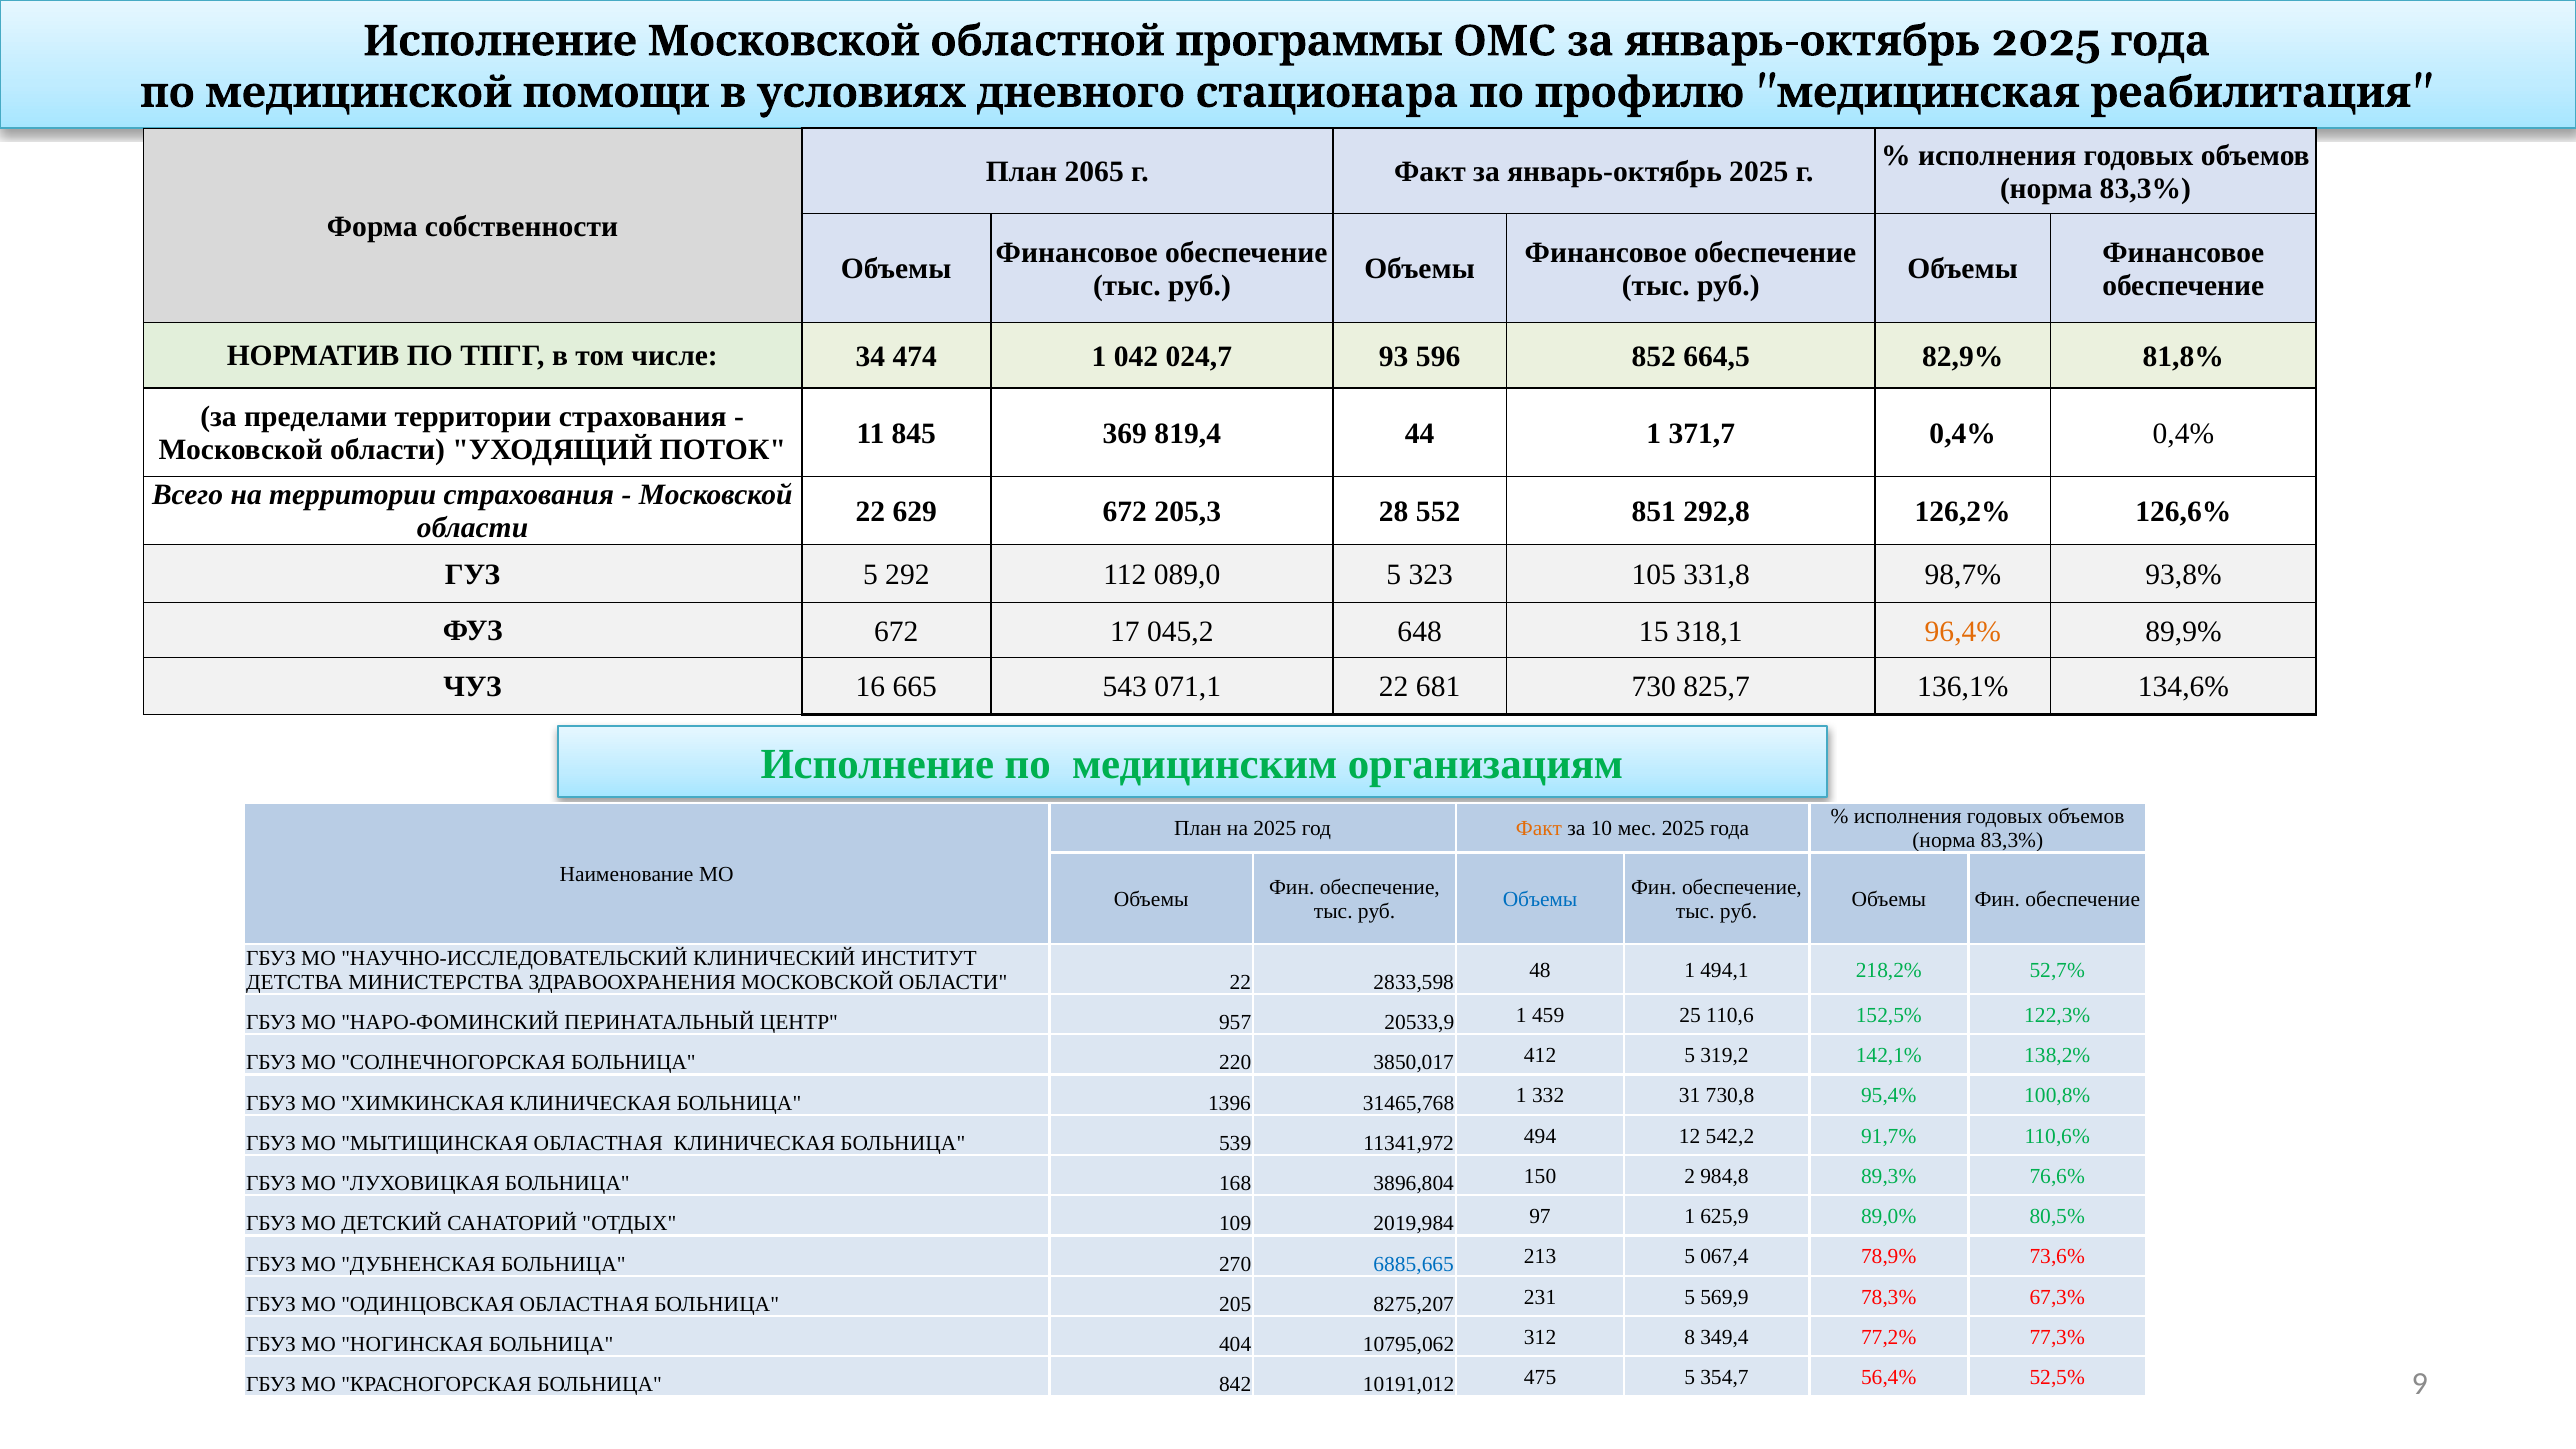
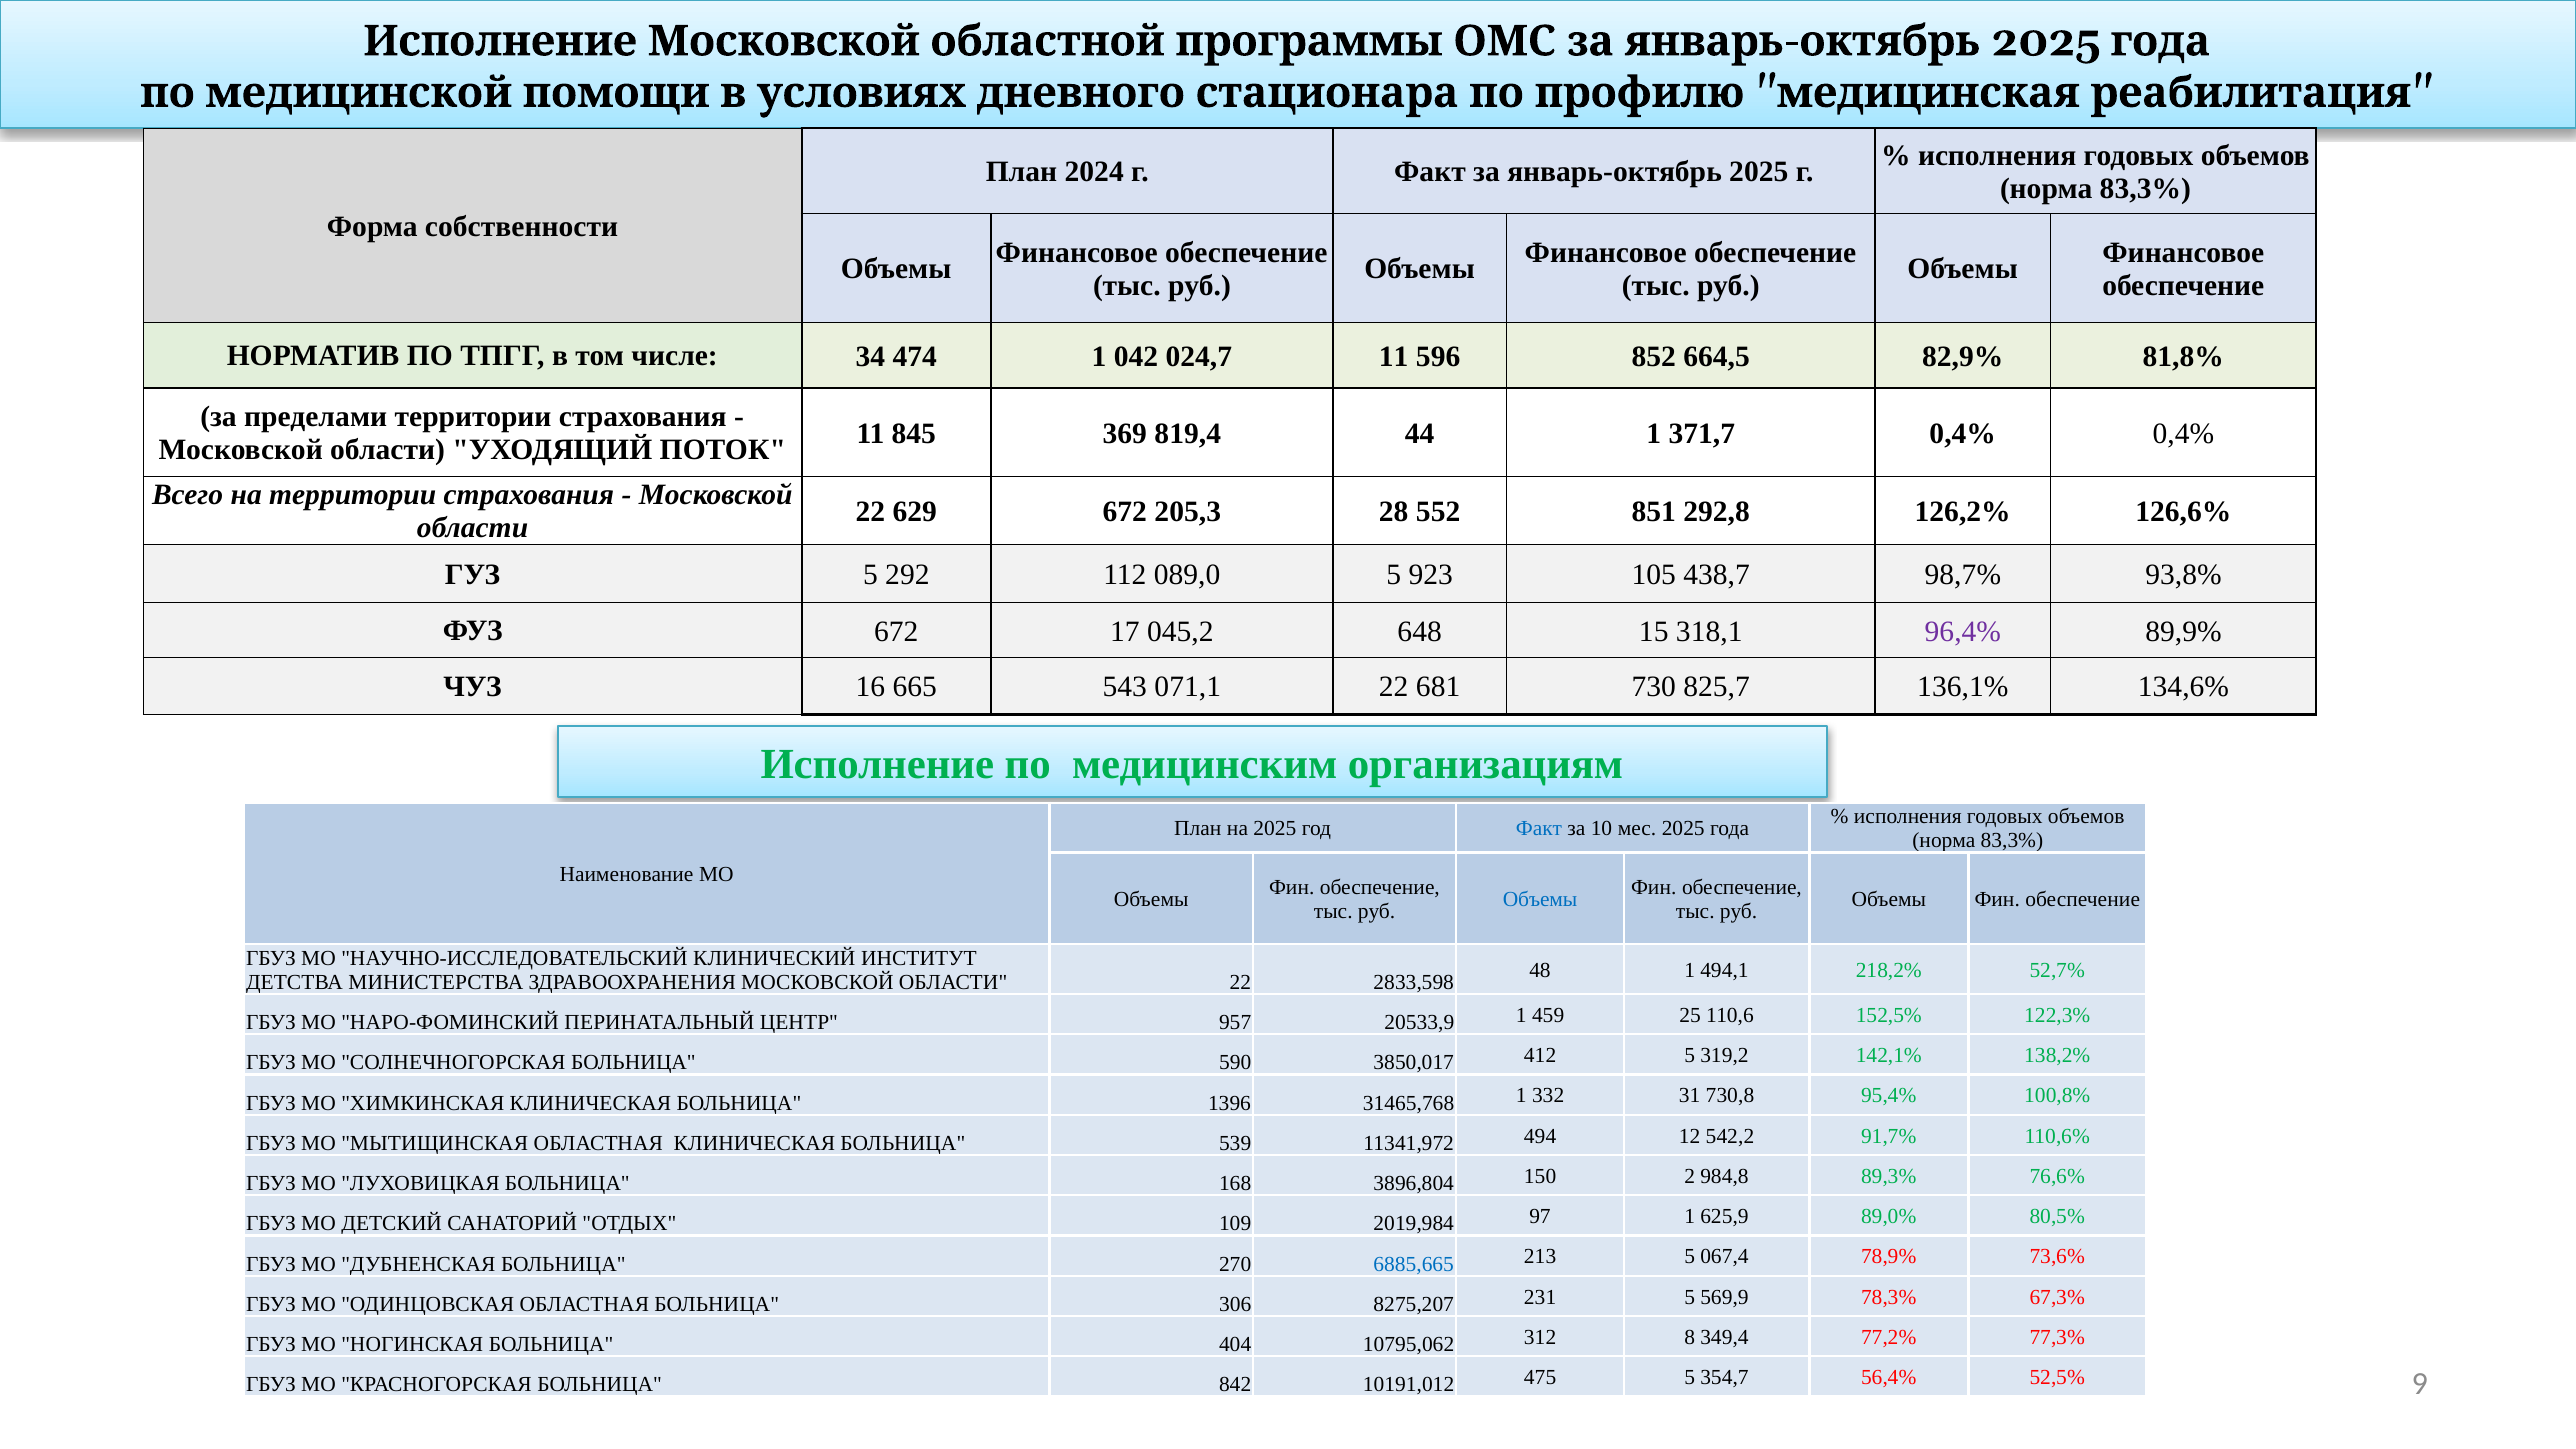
2065: 2065 -> 2024 (1094, 172)
024,7 93: 93 -> 11 (1394, 356)
323: 323 -> 923 (1431, 575)
331,8: 331,8 -> 438,7 (1717, 575)
96,4% colour: orange -> purple (1963, 631)
Факт colour: orange -> blue (1539, 829)
220: 220 -> 590 (1235, 1063)
205: 205 -> 306 (1235, 1304)
